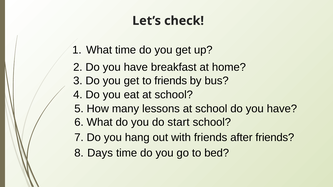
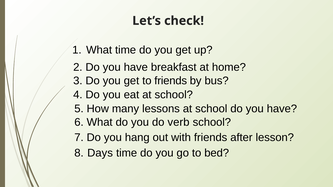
start: start -> verb (179, 122)
after friends: friends -> lesson (275, 138)
